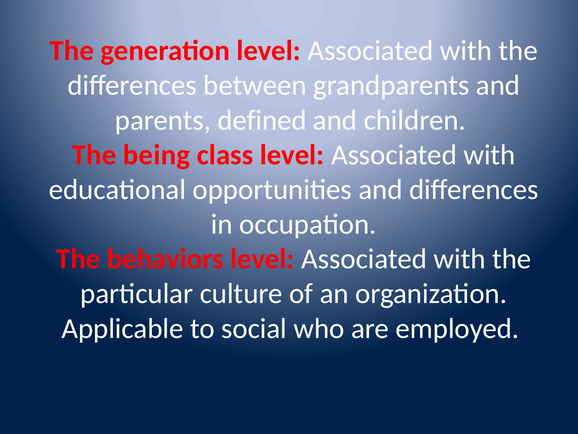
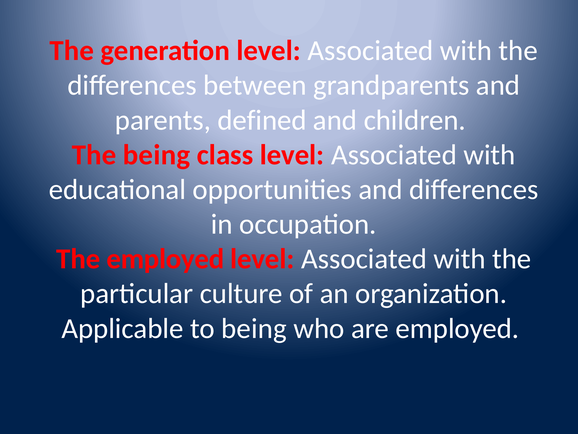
The behaviors: behaviors -> employed (165, 259)
to social: social -> being (254, 328)
